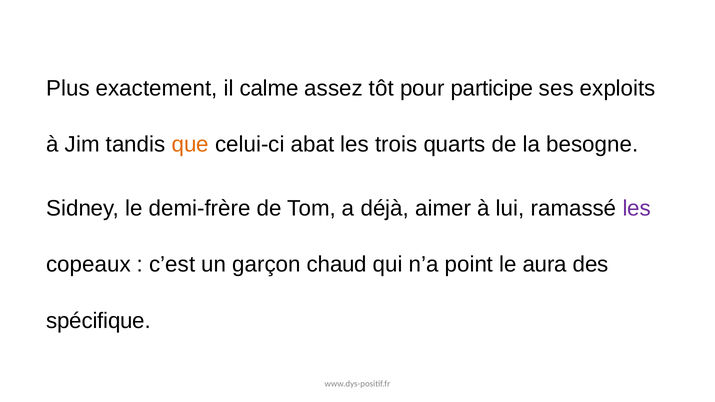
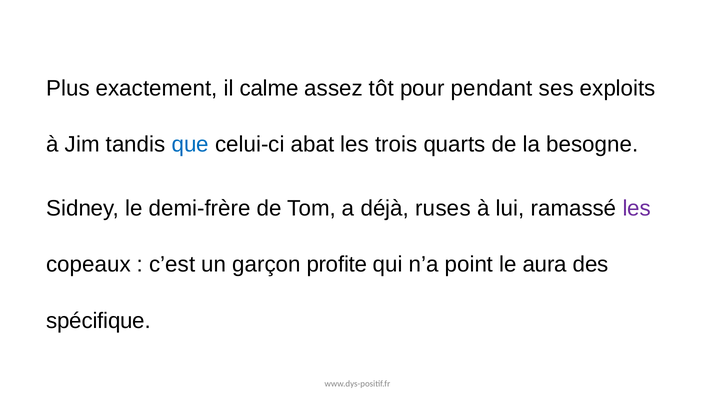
participe: participe -> pendant (492, 88)
que colour: orange -> blue (190, 145)
aimer: aimer -> ruses (443, 208)
chaud: chaud -> profite (337, 265)
